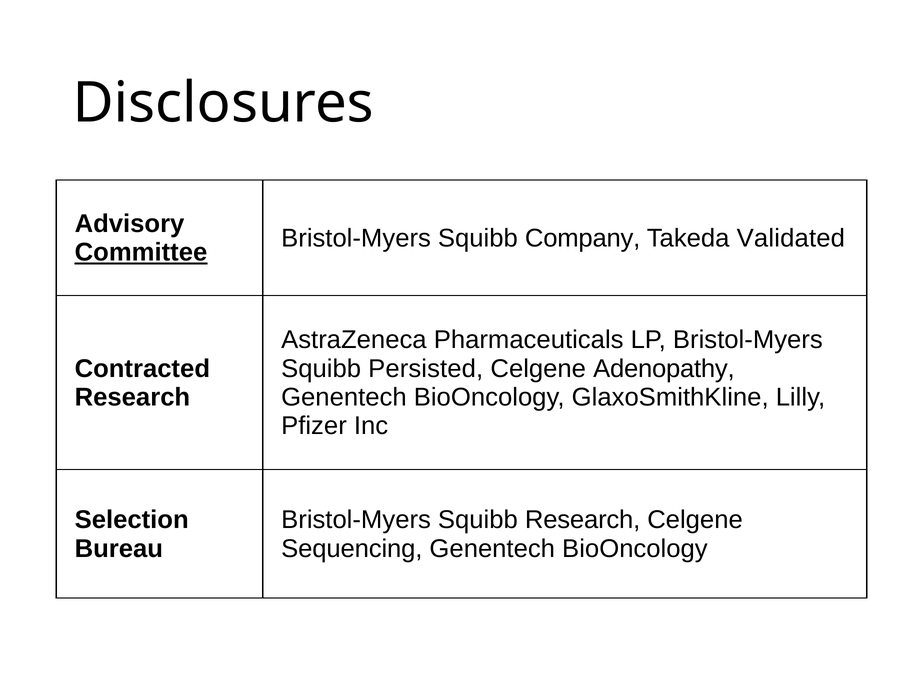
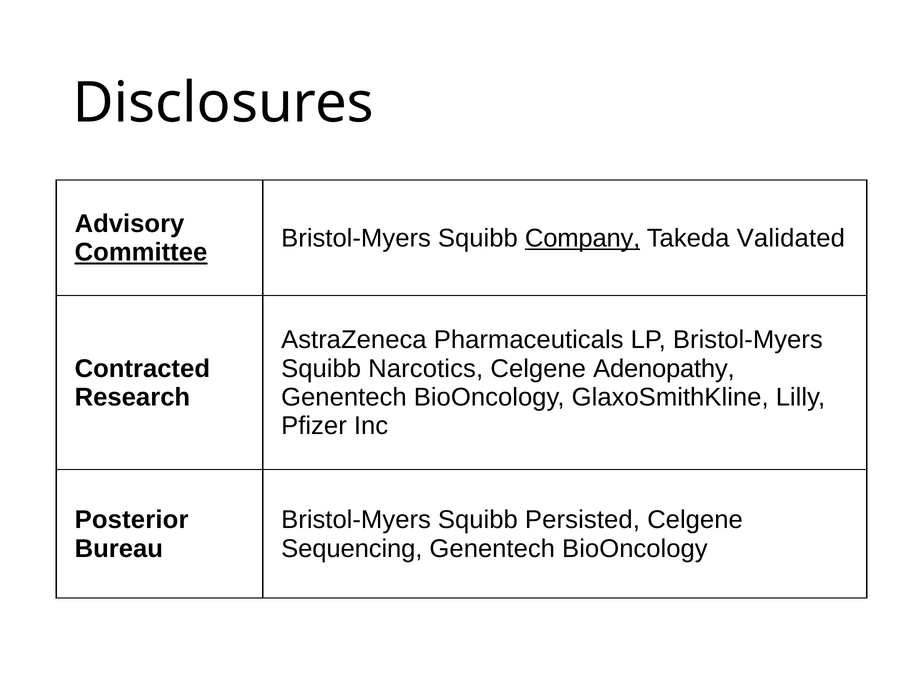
Company underline: none -> present (583, 238)
Persisted: Persisted -> Narcotics (426, 369)
Selection: Selection -> Posterior (132, 520)
Squibb Research: Research -> Persisted (582, 520)
